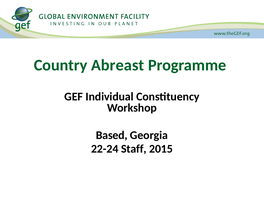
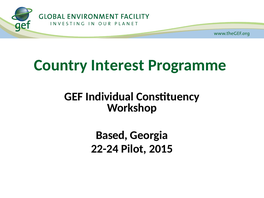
Abreast: Abreast -> Interest (118, 65)
Staff: Staff -> Pilot (134, 149)
